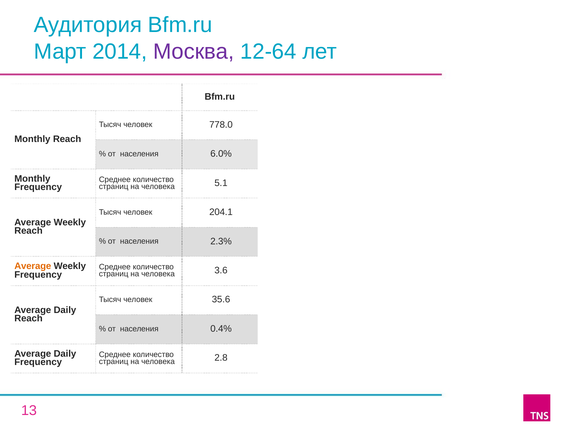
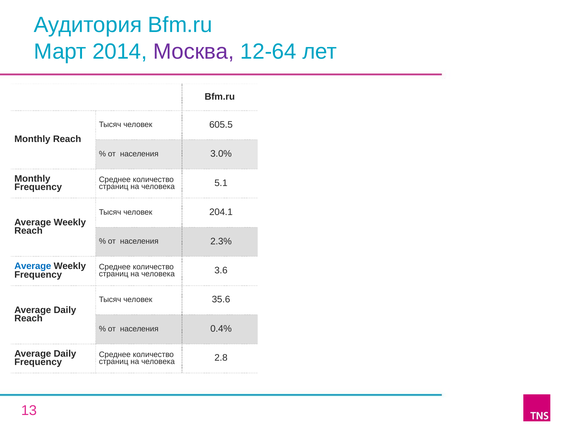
778.0: 778.0 -> 605.5 (221, 125)
6.0%: 6.0% -> 3.0% (221, 154)
Average colour: orange -> blue (33, 266)
